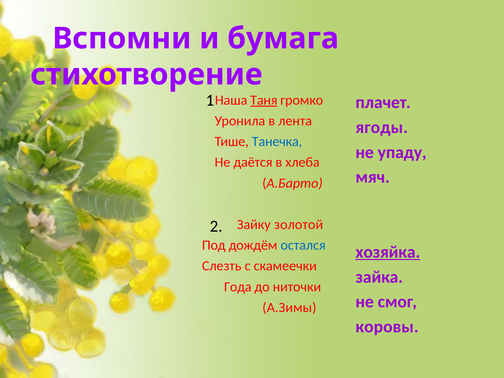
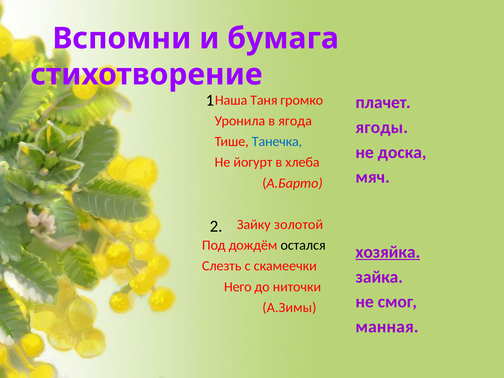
Таня underline: present -> none (264, 100)
лента: лента -> ягода (295, 121)
упаду: упаду -> доска (402, 152)
даётся: даётся -> йогурт (253, 162)
остался colour: blue -> black (303, 245)
Года: Года -> Него (238, 287)
коровы: коровы -> манная (387, 327)
